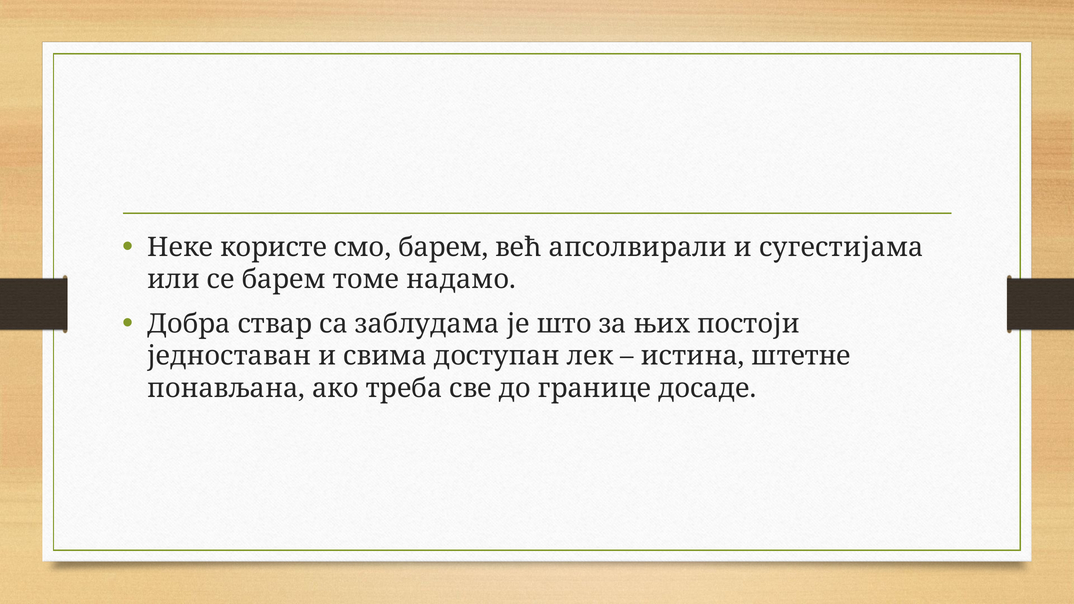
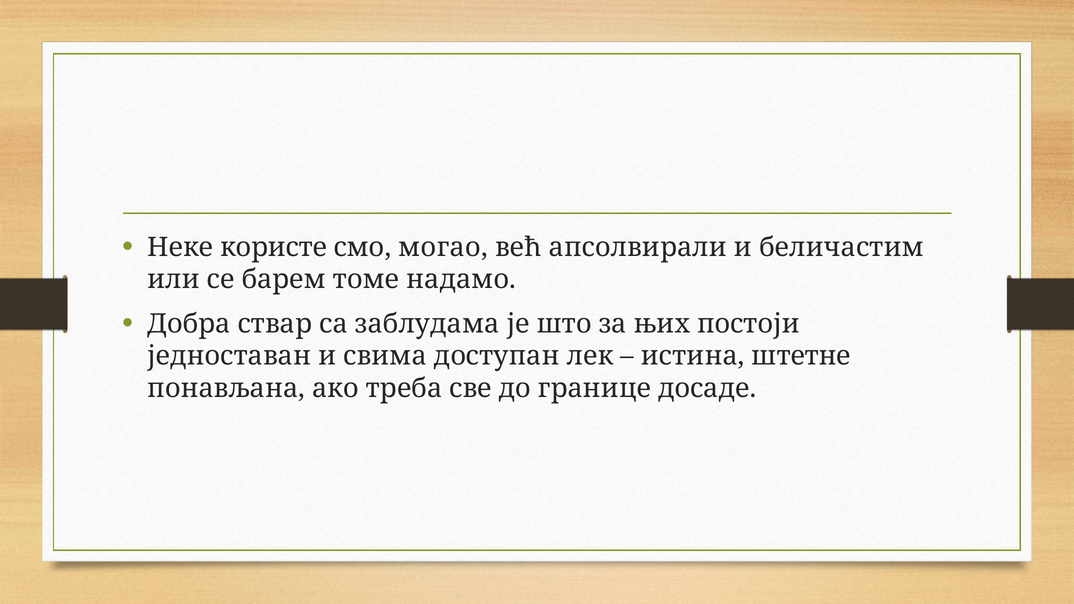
смо барем: барем -> могао (443, 247)
сугестијама: сугестијама -> беличастим (841, 247)
